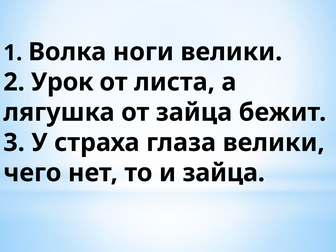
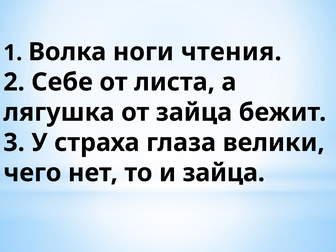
ноги велики: велики -> чтения (231, 52)
Урок: Урок -> Себе (62, 82)
